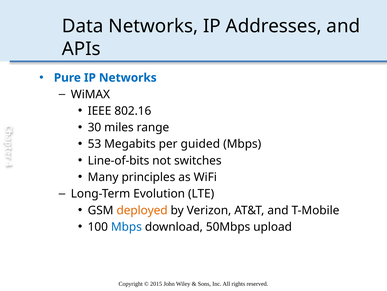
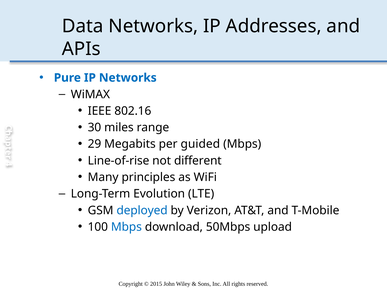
53: 53 -> 29 (94, 144)
Line-of-bits: Line-of-bits -> Line-of-rise (119, 160)
switches: switches -> different (198, 160)
deployed colour: orange -> blue (142, 210)
